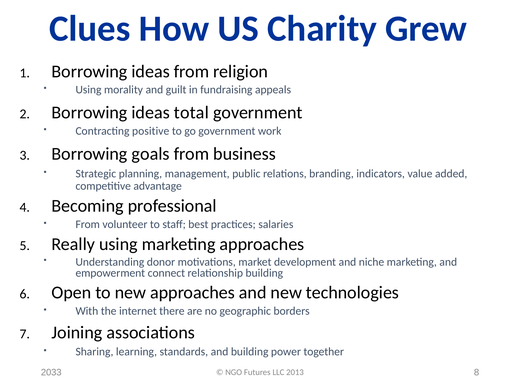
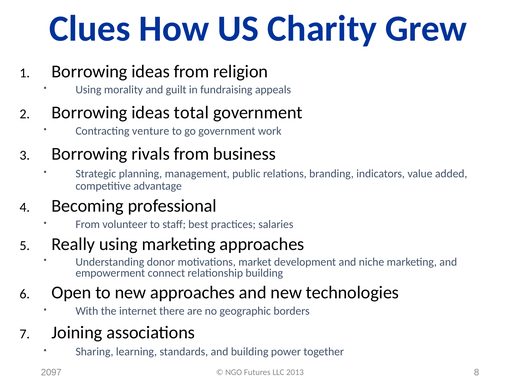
positive: positive -> venture (151, 131)
goals: goals -> rivals (151, 154)
2033: 2033 -> 2097 (51, 372)
